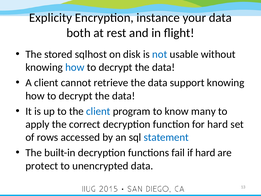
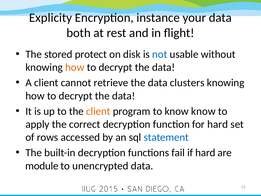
sqlhost: sqlhost -> protect (91, 54)
how colour: blue -> orange (75, 67)
support: support -> clusters (187, 83)
client colour: blue -> orange (98, 111)
know many: many -> know (203, 111)
protect: protect -> module (42, 166)
